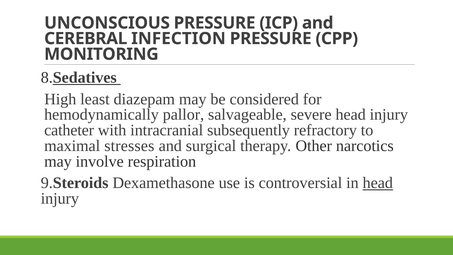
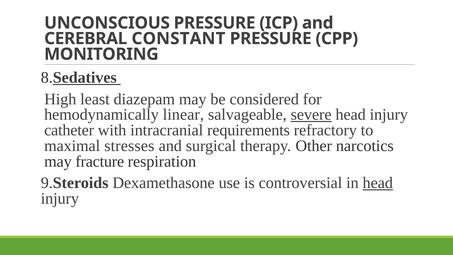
INFECTION: INFECTION -> CONSTANT (178, 39)
pallor: pallor -> linear (183, 115)
severe underline: none -> present (311, 115)
subsequently: subsequently -> requirements (249, 130)
involve: involve -> fracture (100, 161)
